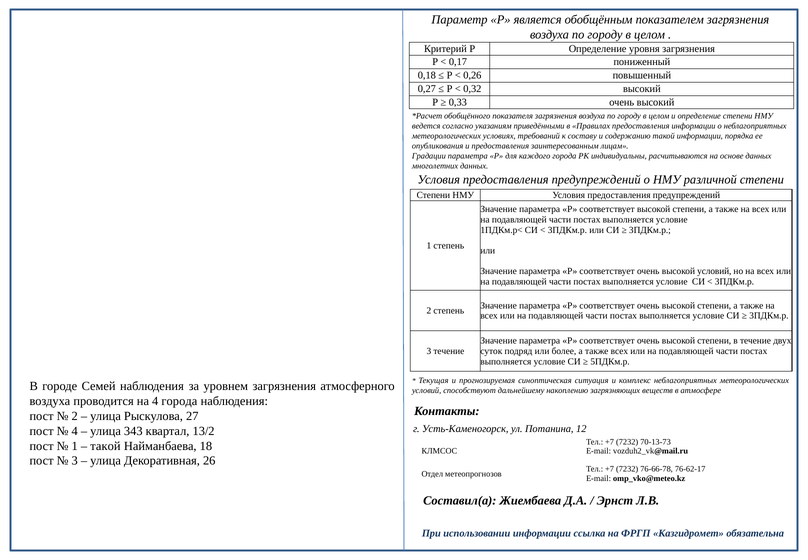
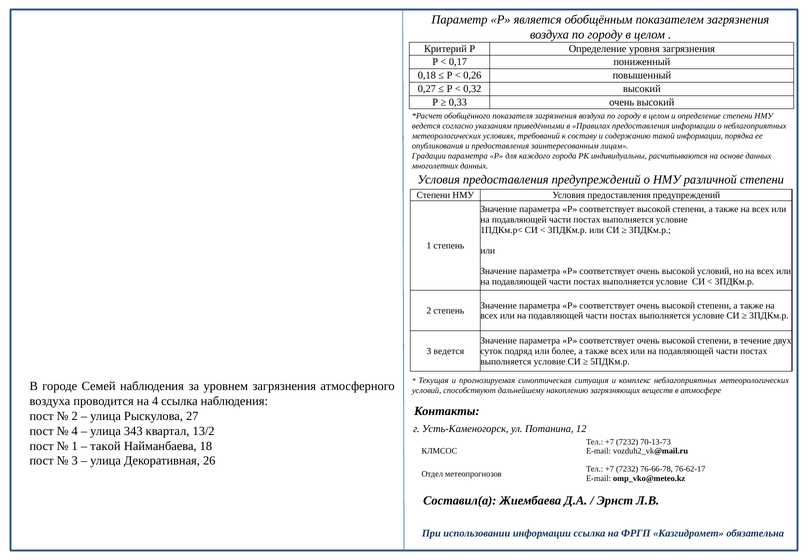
3 течение: течение -> ведется (449, 351)
4 города: города -> ссылка (179, 401)
